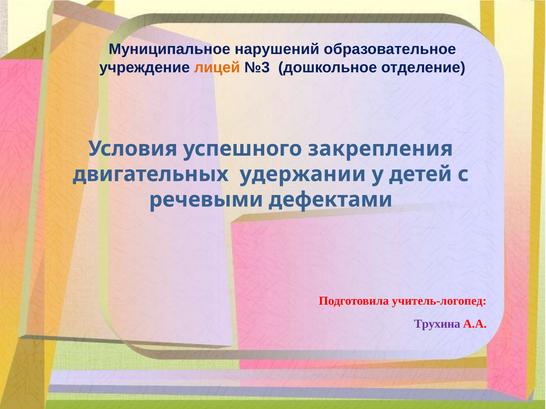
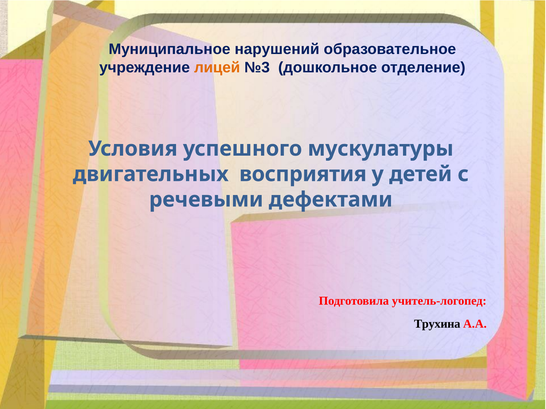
закрепления: закрепления -> мускулатуры (381, 149)
удержании: удержании -> восприятия (303, 174)
Трухина colour: purple -> black (437, 324)
